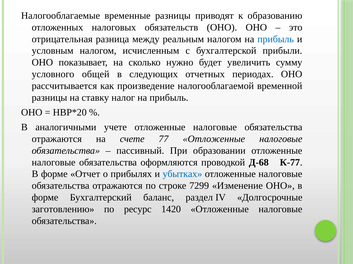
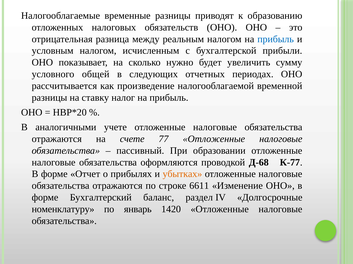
убытках colour: blue -> orange (182, 175)
7299: 7299 -> 6611 (199, 186)
заготовлению: заготовлению -> номенклатуру (63, 210)
ресурс: ресурс -> январь (138, 210)
